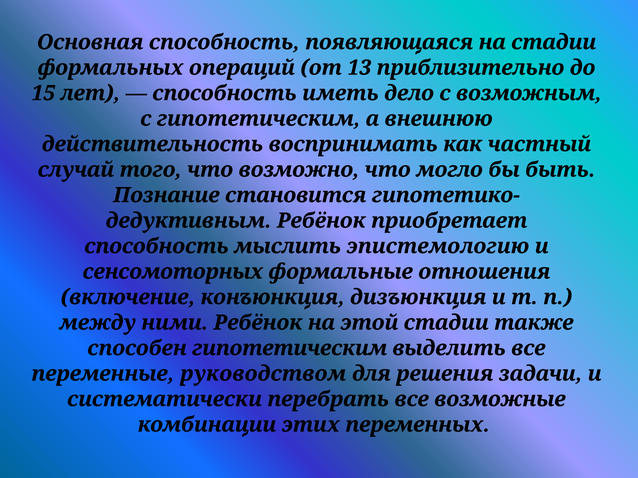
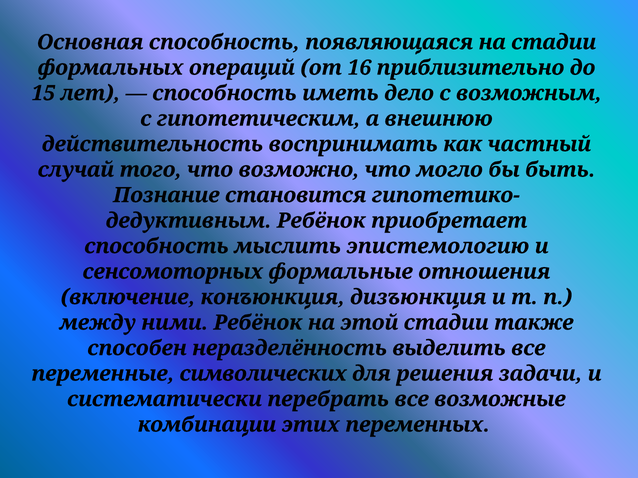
13: 13 -> 16 (359, 68)
способен гипотетическим: гипотетическим -> неразделённость (290, 349)
руководством: руководством -> символических (263, 374)
